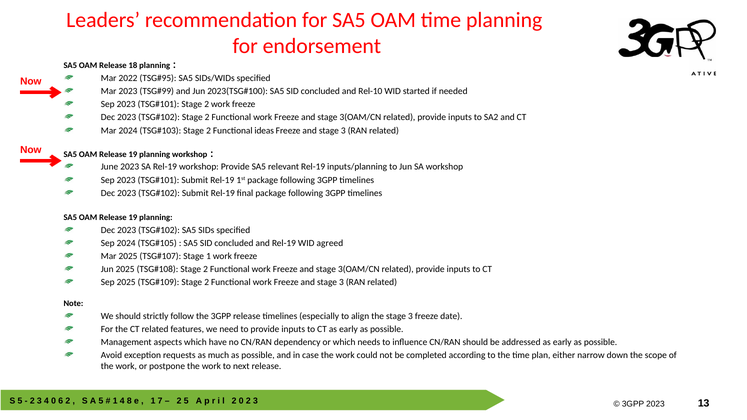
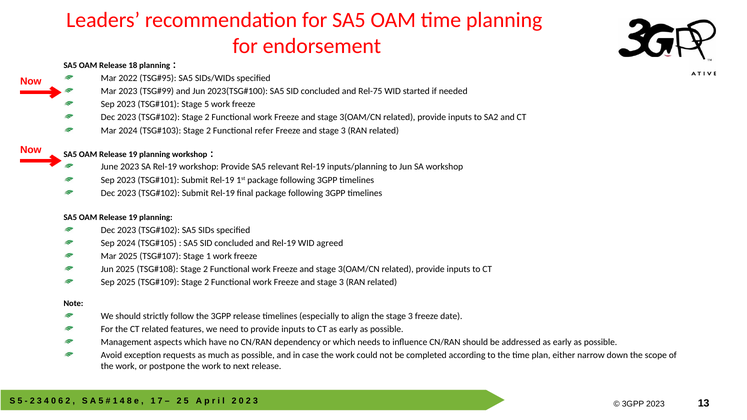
Rel-10: Rel-10 -> Rel-75 (370, 91)
2: 2 -> 5 (207, 104)
ideas: ideas -> refer (264, 130)
